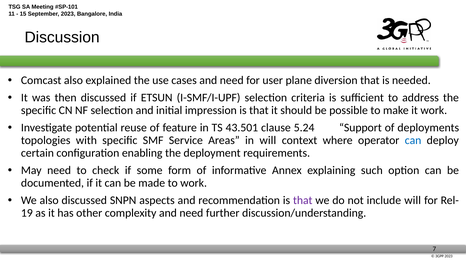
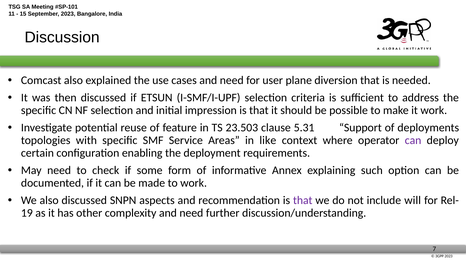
43.501: 43.501 -> 23.503 (242, 128)
5.24: 5.24 -> 5.31 (304, 128)
in will: will -> like (268, 140)
can colour: blue -> purple (413, 140)
